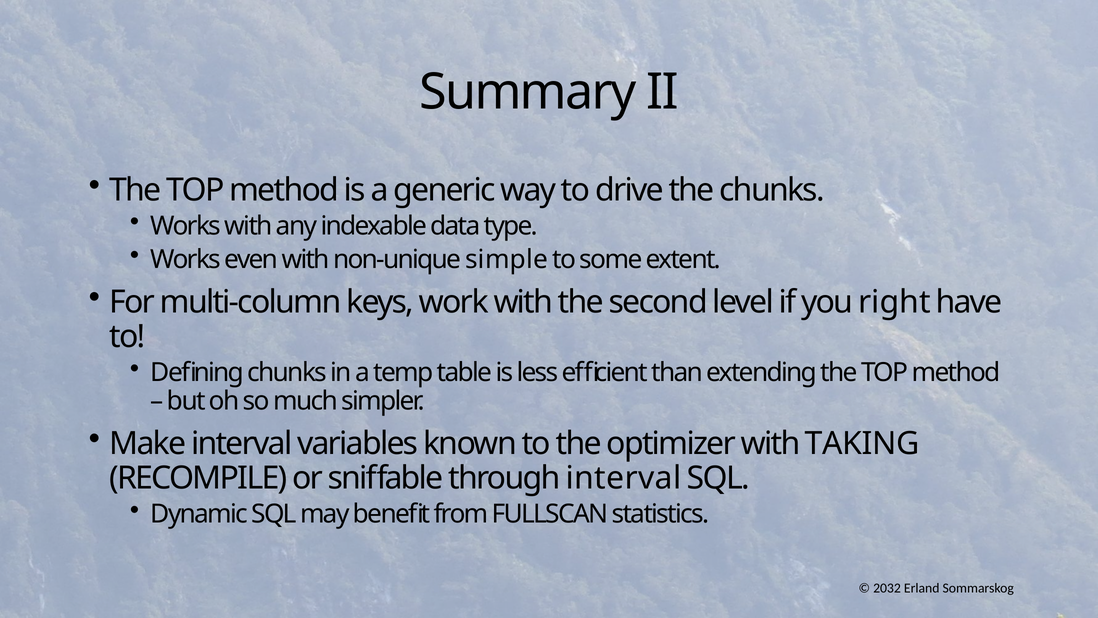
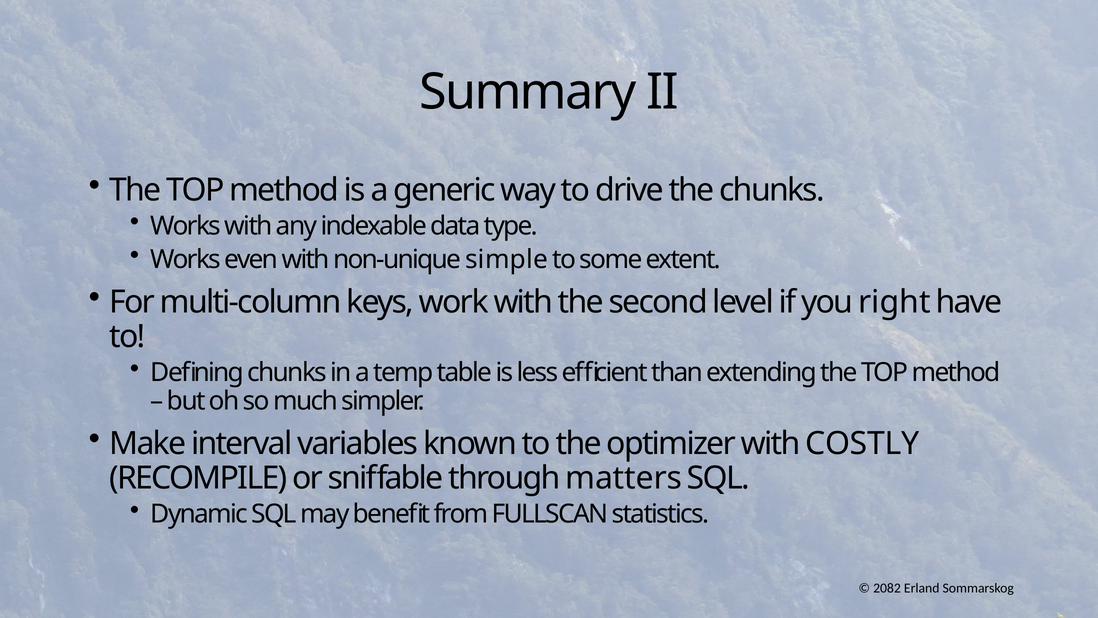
TAKING: TAKING -> COSTLY (862, 443)
through interval: interval -> matters (624, 478)
2032: 2032 -> 2082 (887, 588)
